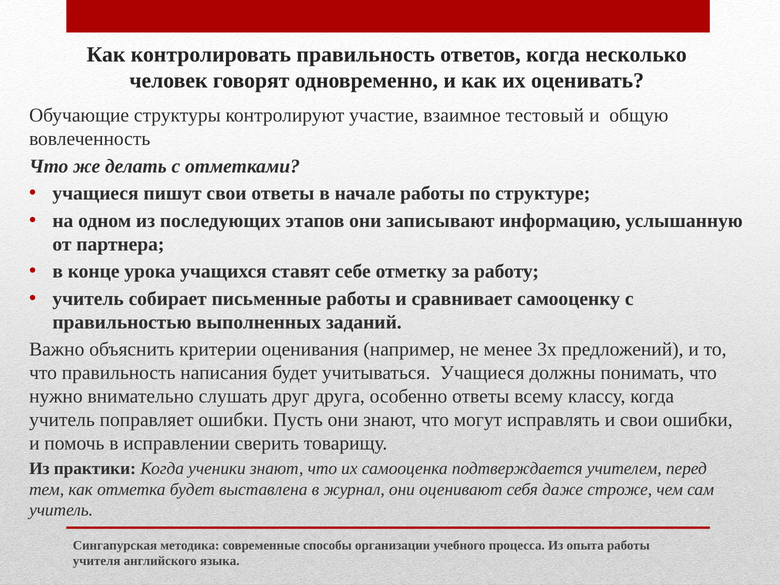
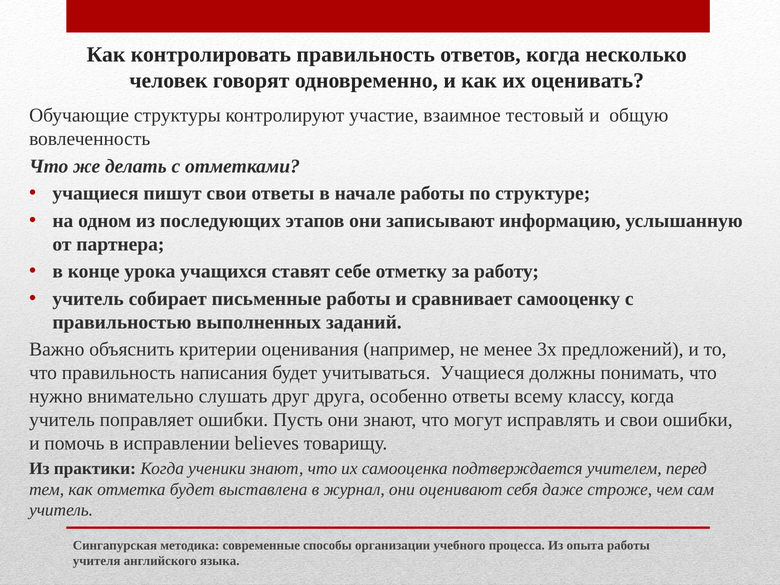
сверить: сверить -> believes (267, 443)
